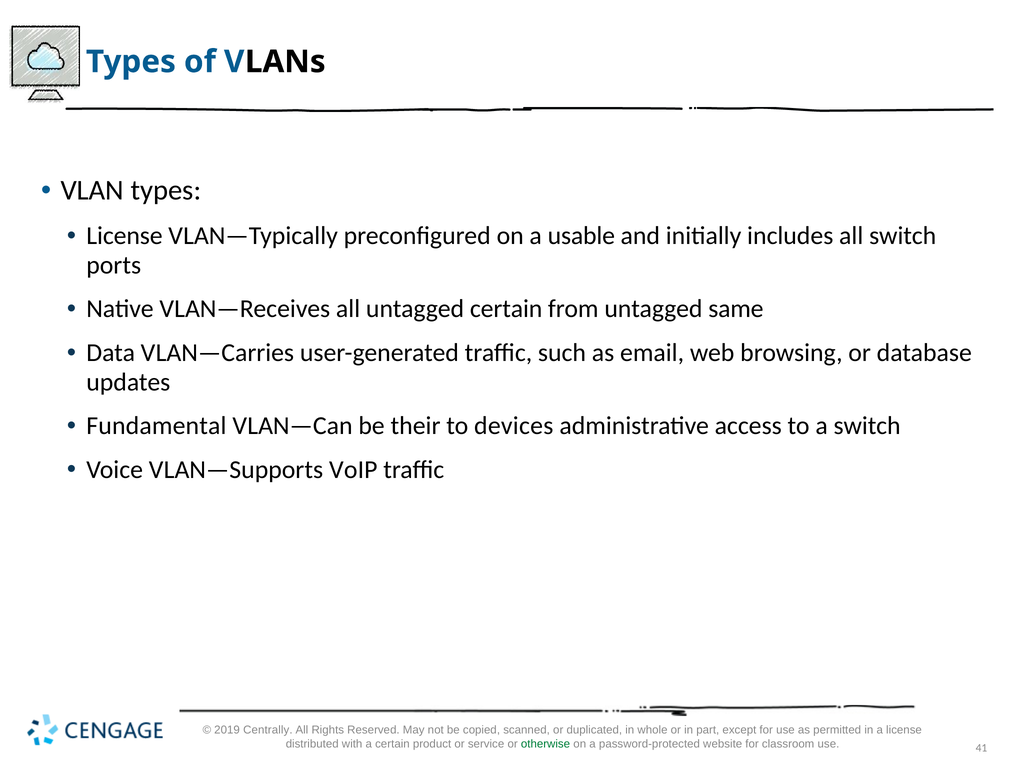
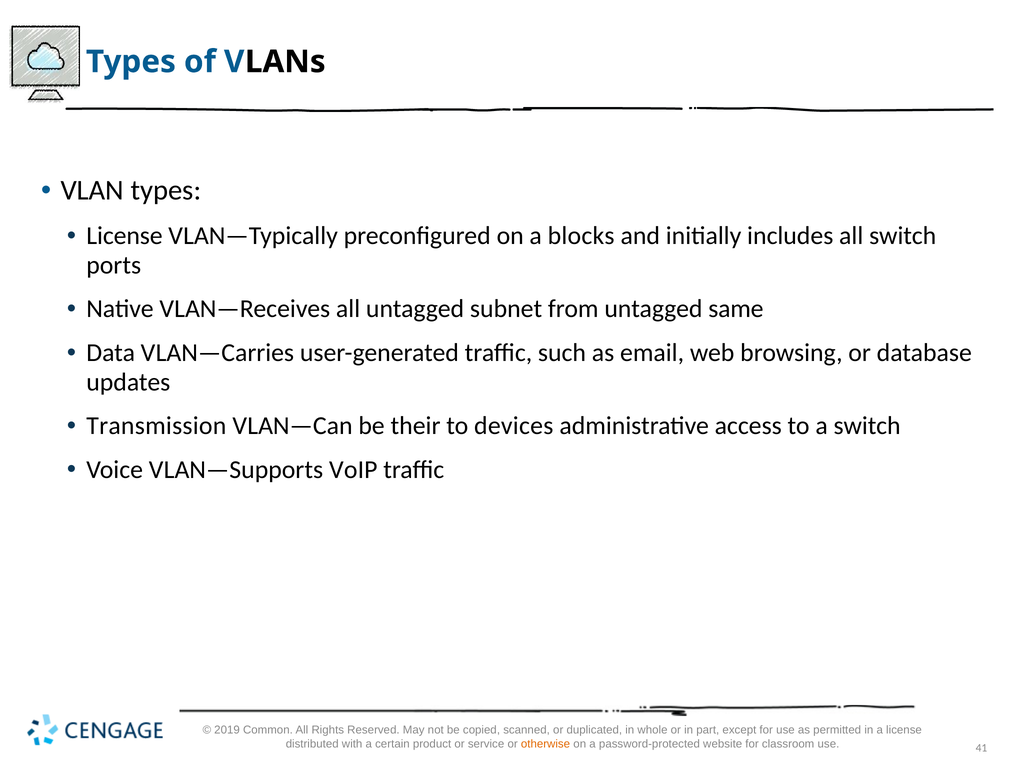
usable: usable -> blocks (581, 236)
untagged certain: certain -> subnet (506, 309)
Fundamental: Fundamental -> Transmission (156, 426)
Centrally: Centrally -> Common (268, 730)
otherwise colour: green -> orange (546, 744)
